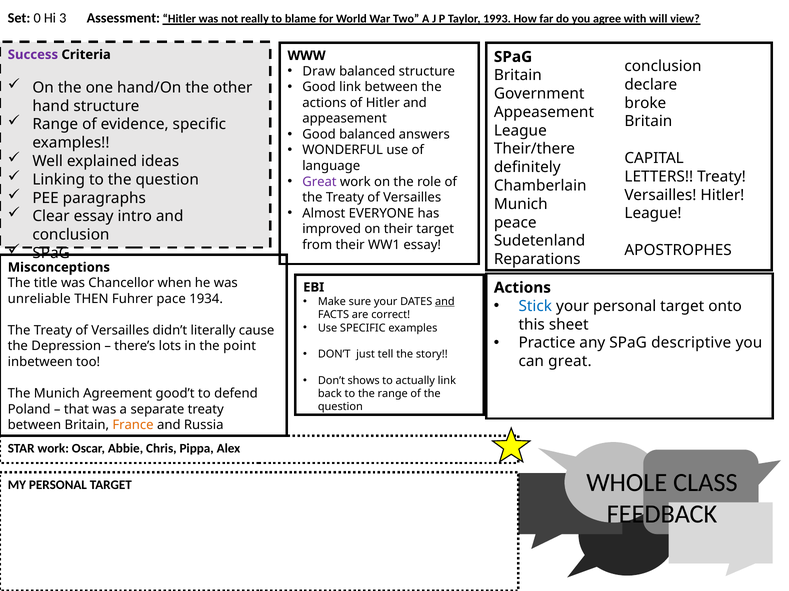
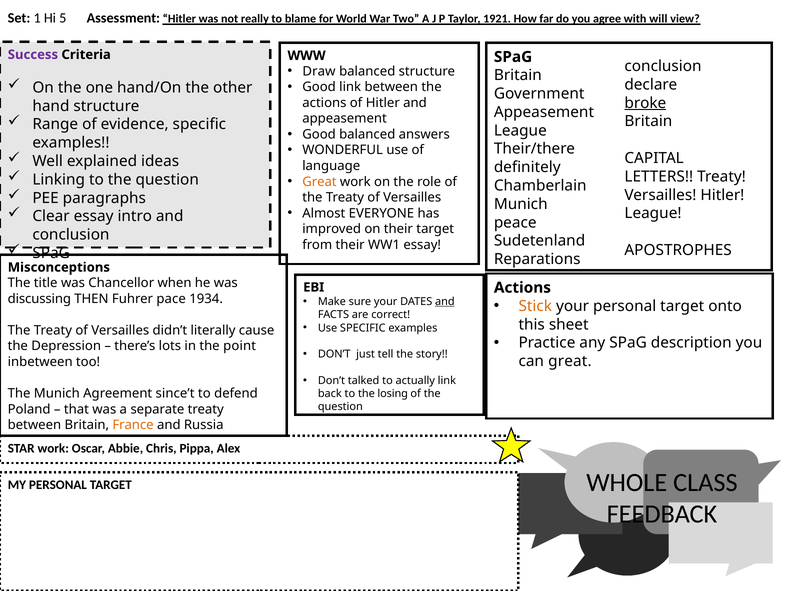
0: 0 -> 1 (37, 18)
3: 3 -> 5 (63, 18)
1993: 1993 -> 1921 (497, 19)
broke underline: none -> present (645, 103)
Great colour: purple -> orange (319, 182)
unreliable: unreliable -> discussing (39, 299)
Stick colour: blue -> orange (535, 306)
descriptive: descriptive -> description (691, 343)
shows: shows -> talked (364, 381)
good’t: good’t -> since’t (175, 394)
the range: range -> losing (393, 394)
